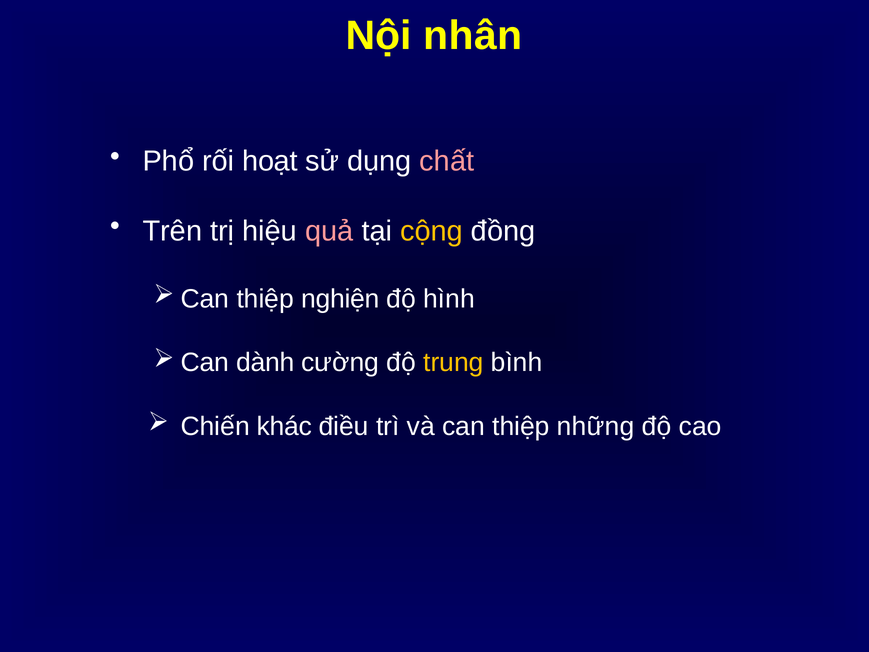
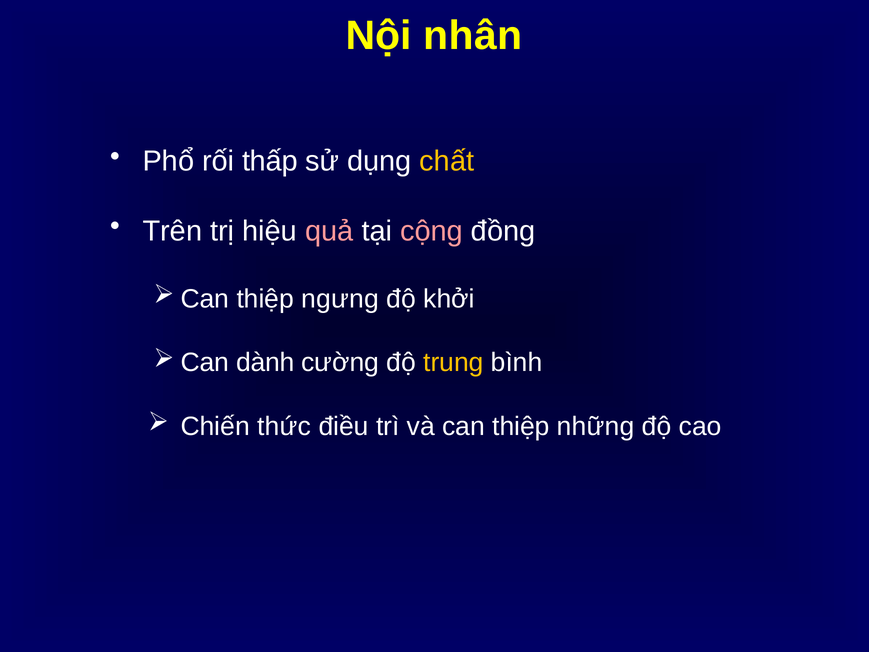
hoạt: hoạt -> thấp (270, 161)
chất colour: pink -> yellow (447, 161)
cộng colour: yellow -> pink (431, 231)
nghiện: nghiện -> ngưng (340, 299)
hình: hình -> khởi (449, 299)
khác: khác -> thức (284, 426)
